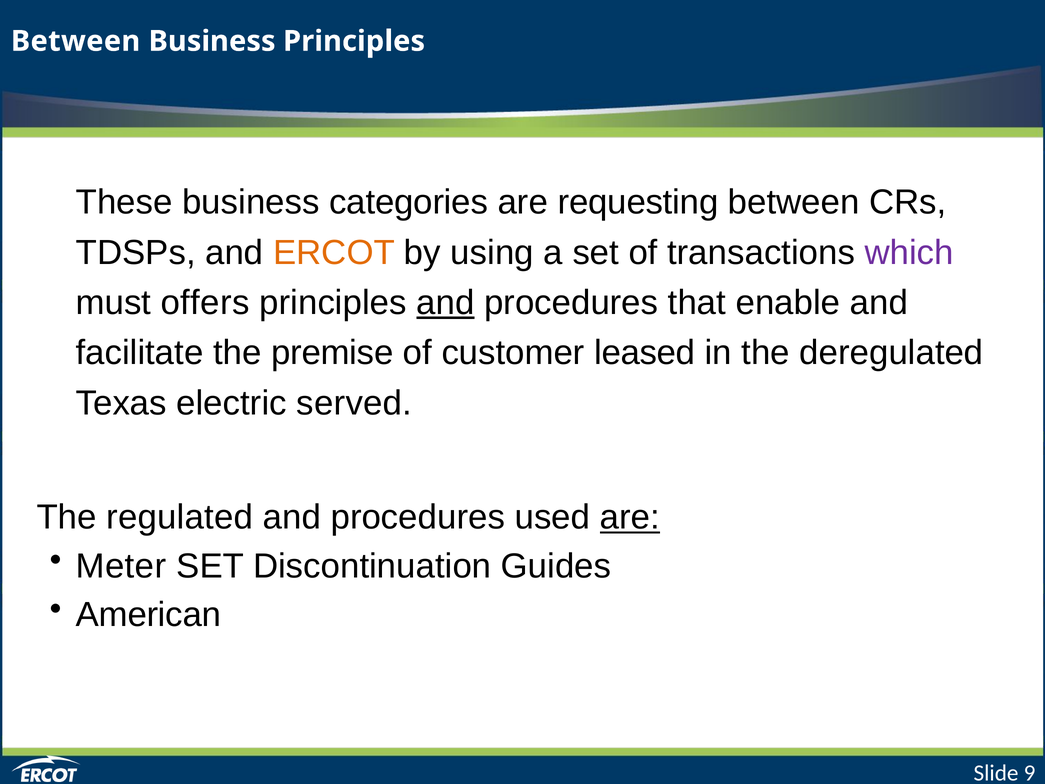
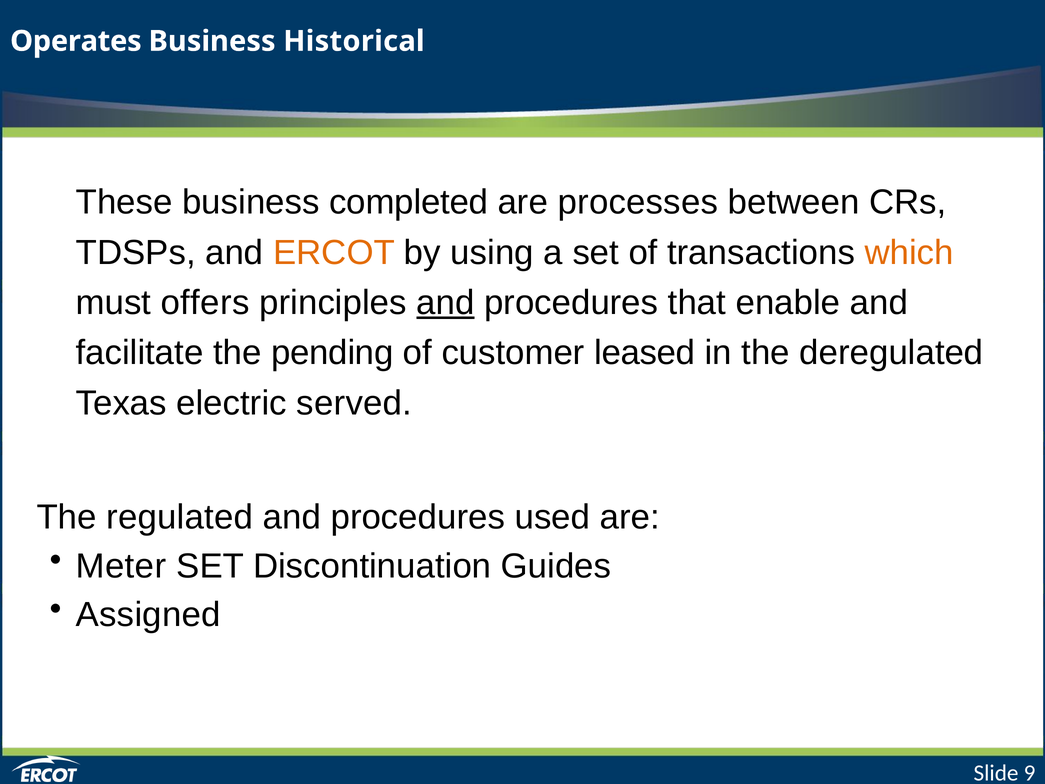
Between: Between -> Operates (76, 41)
Business Principles: Principles -> Historical (354, 41)
categories: categories -> completed (409, 202)
requesting: requesting -> processes (638, 202)
which colour: purple -> orange (909, 253)
premise: premise -> pending (332, 353)
are underline: present -> none (630, 517)
American: American -> Assigned (148, 615)
